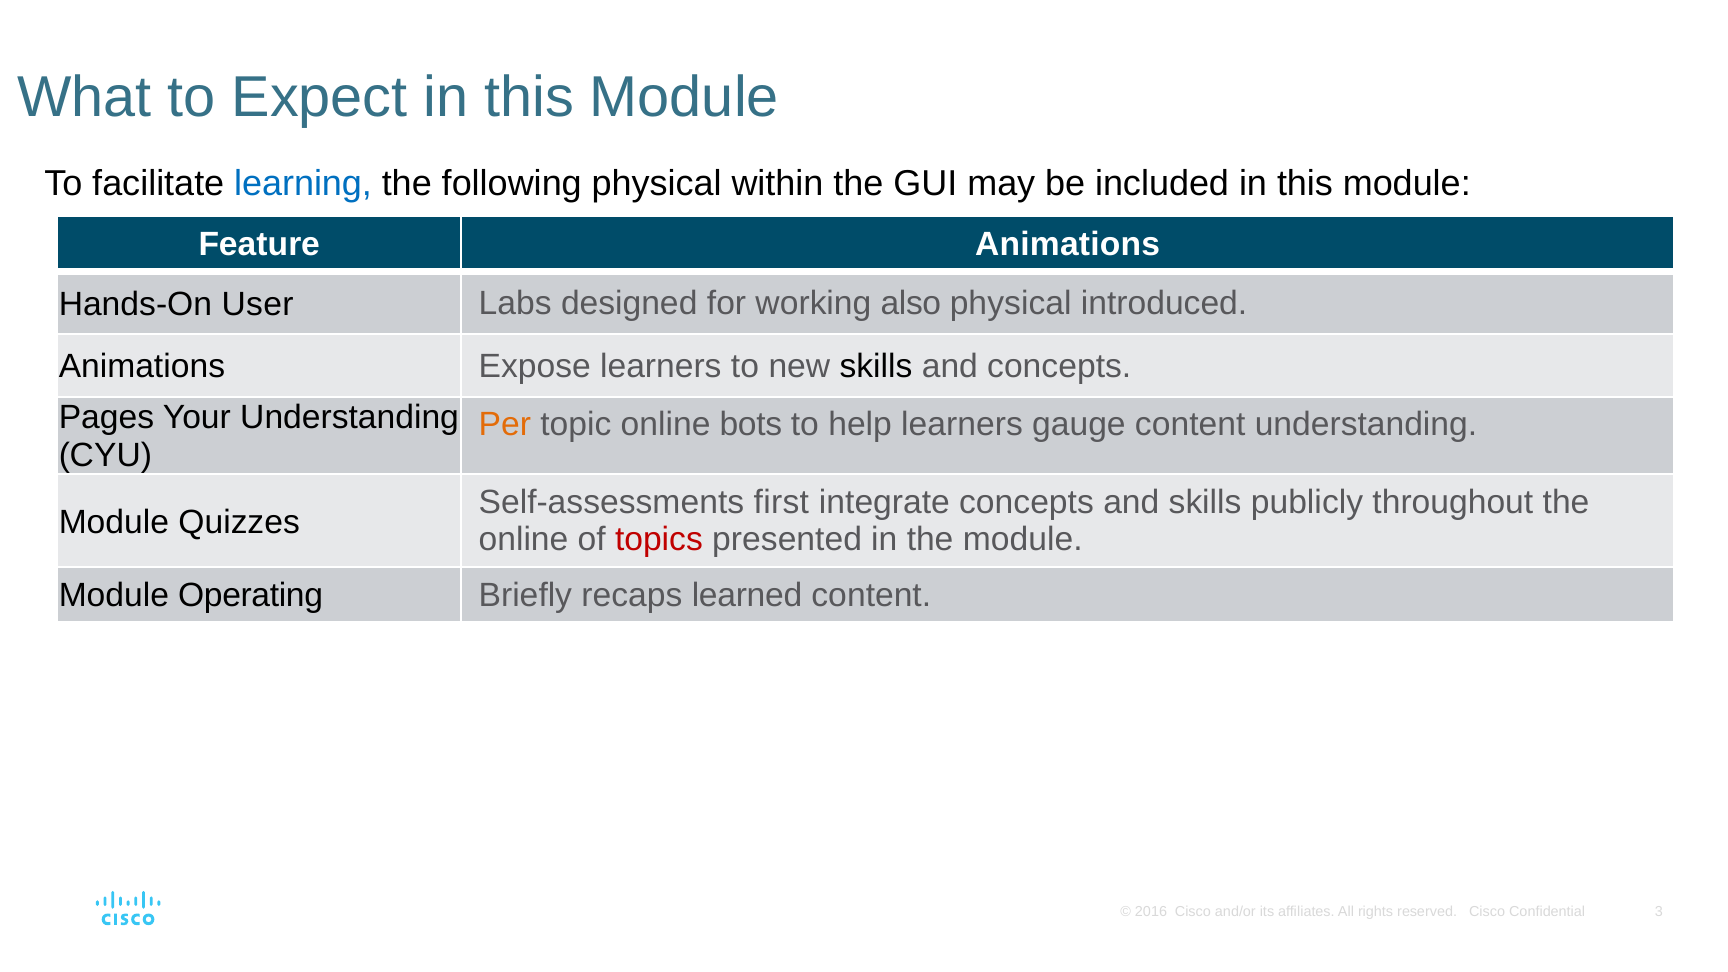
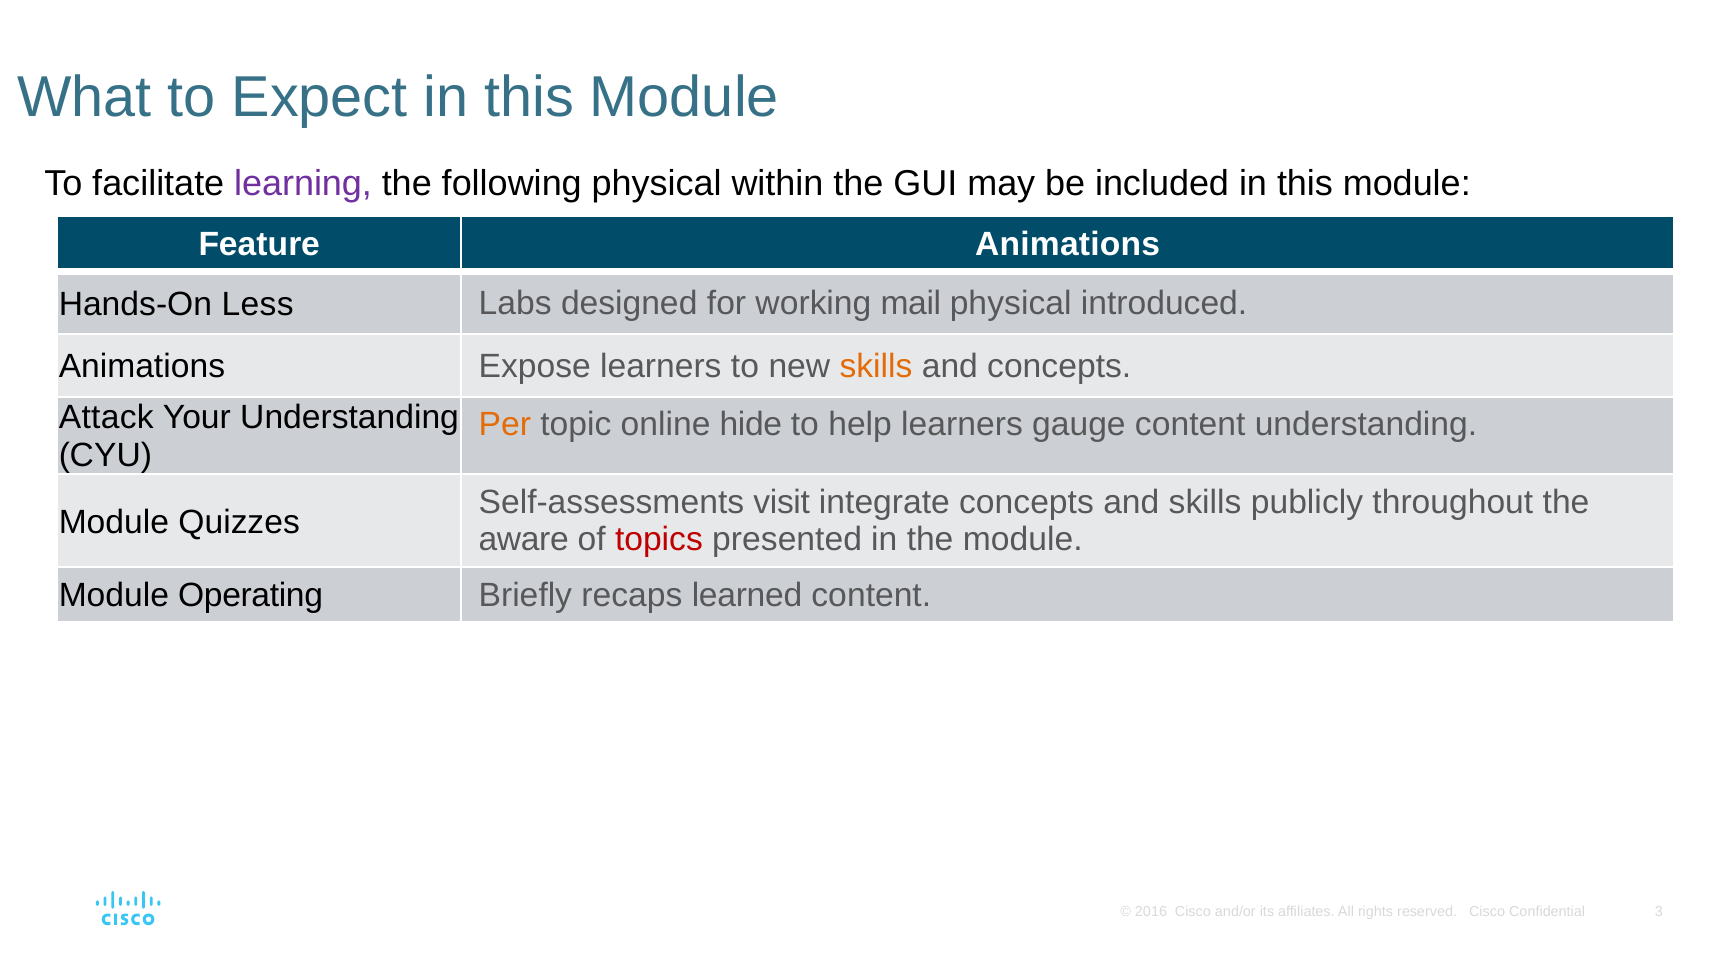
learning colour: blue -> purple (303, 184)
User: User -> Less (258, 304)
also: also -> mail (911, 303)
skills colour: black -> orange (876, 366)
Pages: Pages -> Attack (106, 418)
bots: bots -> hide (751, 425)
first: first -> visit (782, 502)
online: online -> aware (524, 540)
